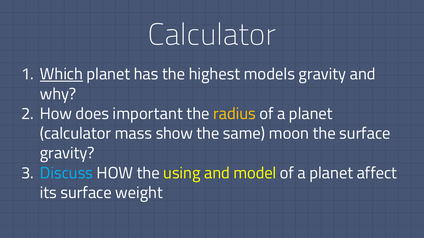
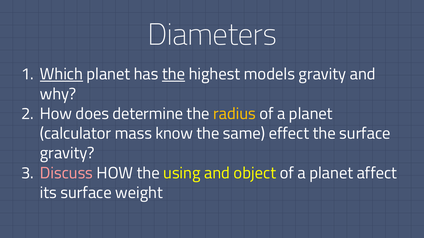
Calculator: Calculator -> Diameters (212, 35)
the underline: none -> present (174, 74)
important: important -> determine (148, 114)
show: show -> know (174, 134)
moon: moon -> effect (289, 134)
Discuss colour: light blue -> pink (66, 173)
model: model -> object (255, 173)
